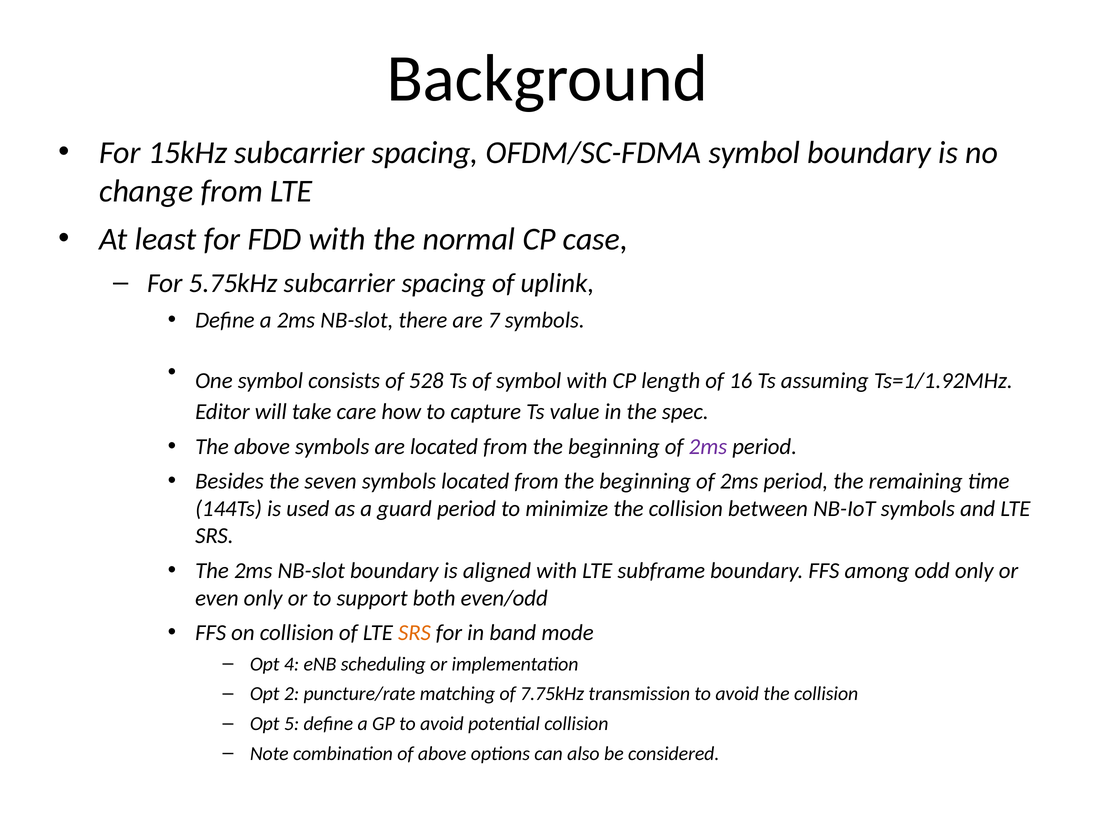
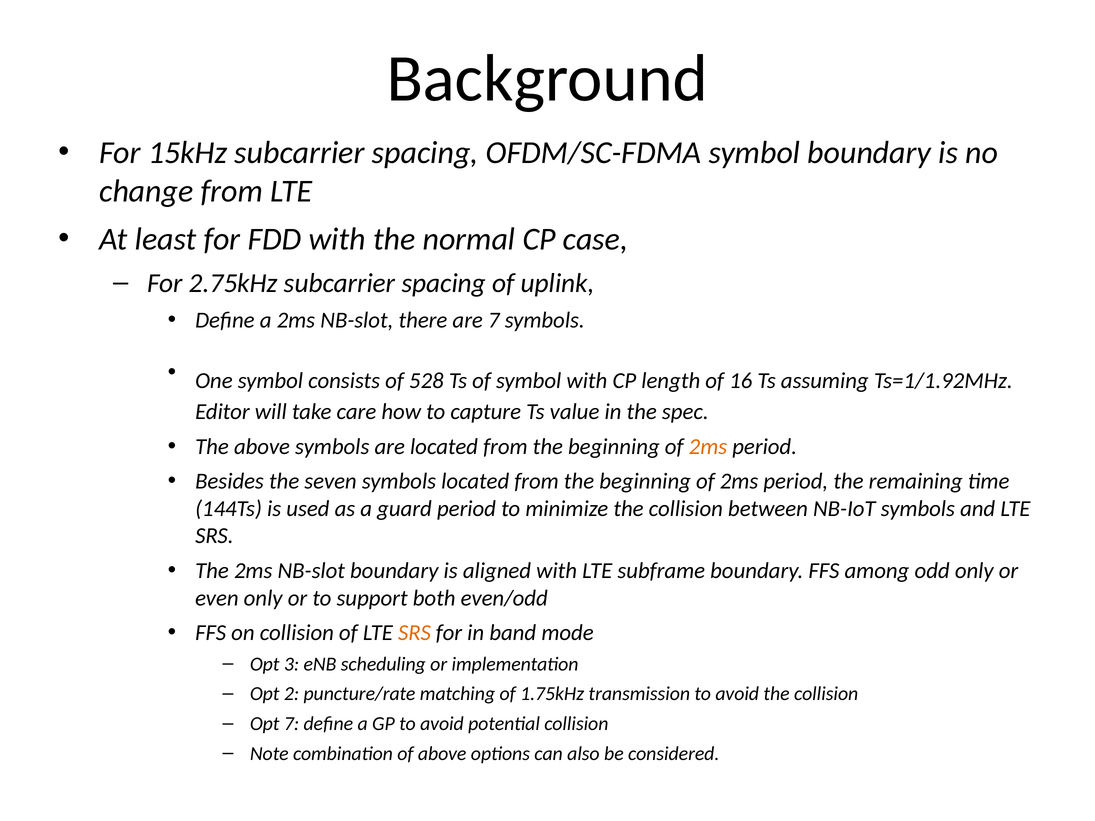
5.75kHz: 5.75kHz -> 2.75kHz (233, 283)
2ms colour: purple -> orange (708, 447)
4: 4 -> 3 (292, 664)
7.75kHz: 7.75kHz -> 1.75kHz (552, 694)
Opt 5: 5 -> 7 (292, 724)
